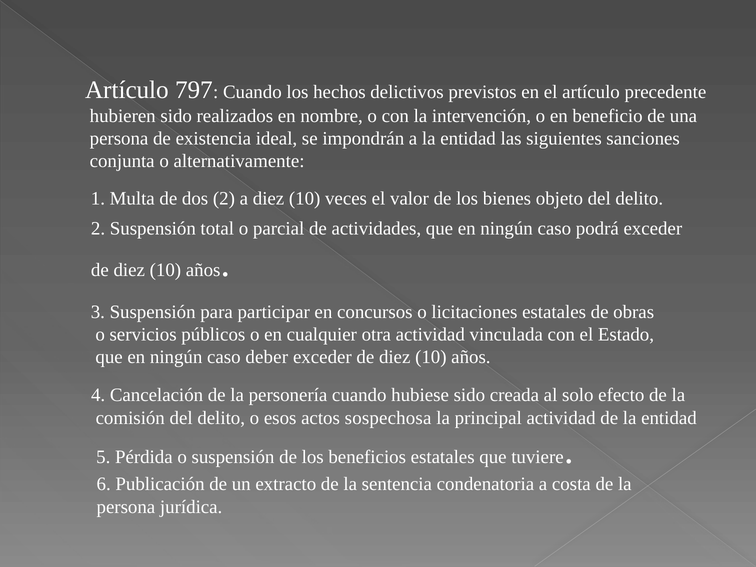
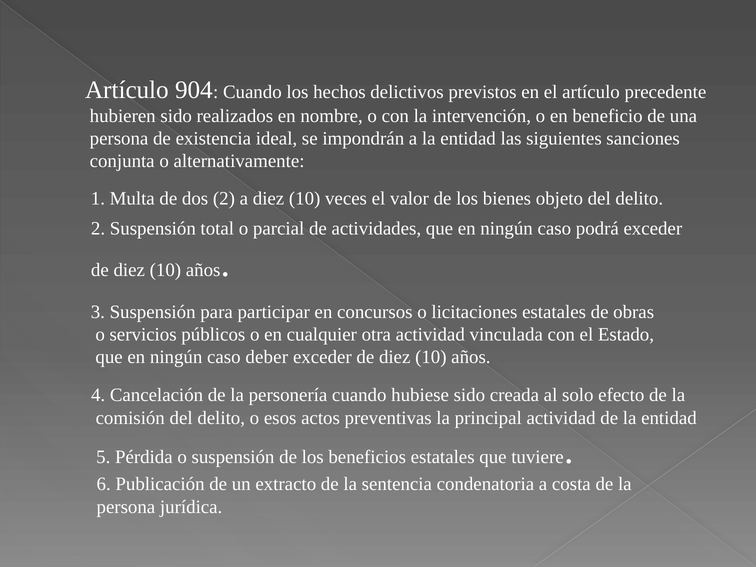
797: 797 -> 904 (194, 90)
sospechosa: sospechosa -> preventivas (388, 418)
